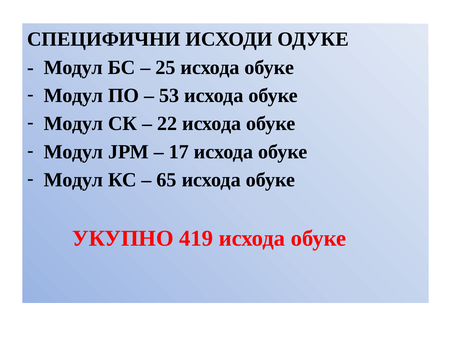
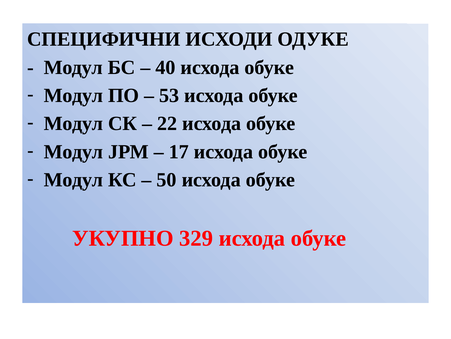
25: 25 -> 40 (165, 67)
65: 65 -> 50 (167, 180)
419: 419 -> 329 (196, 238)
